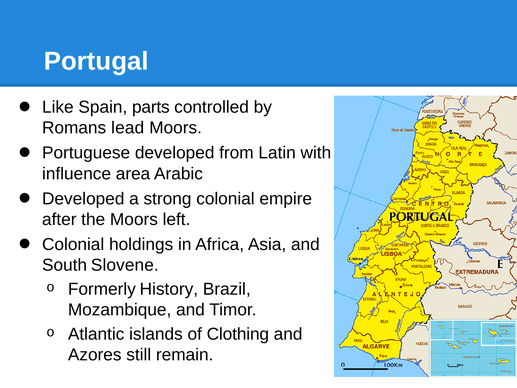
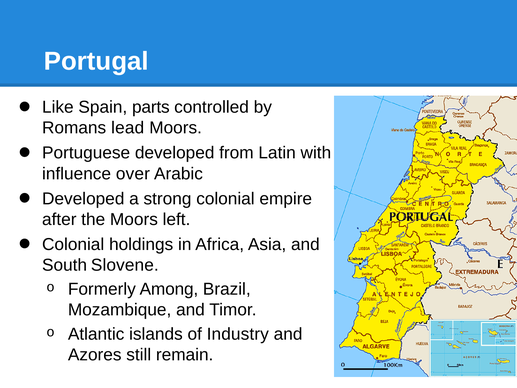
area: area -> over (133, 174)
History: History -> Among (169, 289)
Clothing: Clothing -> Industry (238, 334)
